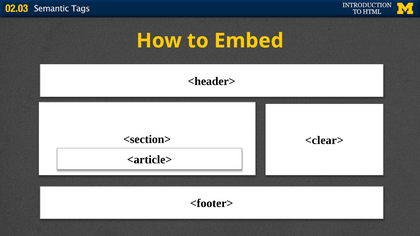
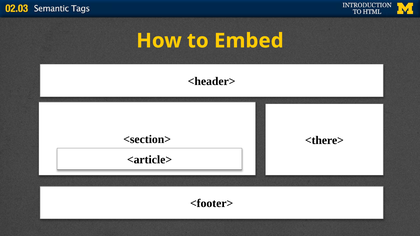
<clear>: <clear> -> <there> (324, 141)
